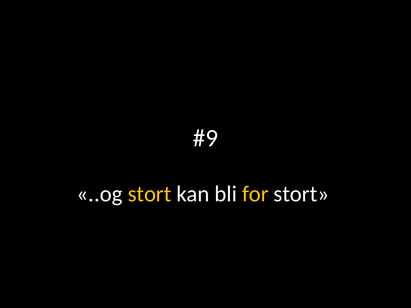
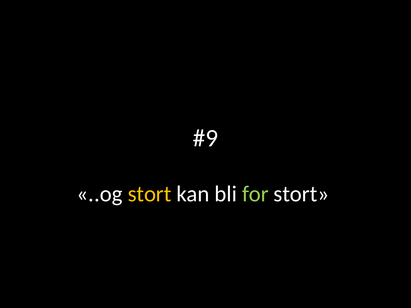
for colour: yellow -> light green (255, 194)
